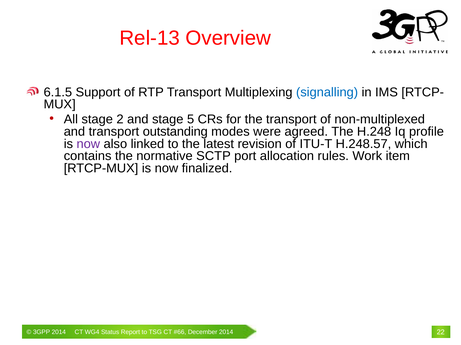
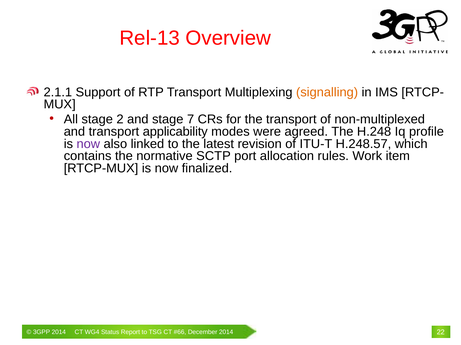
6.1.5: 6.1.5 -> 2.1.1 (58, 92)
signalling colour: blue -> orange (327, 92)
5: 5 -> 7 (191, 119)
outstanding: outstanding -> applicability (175, 132)
